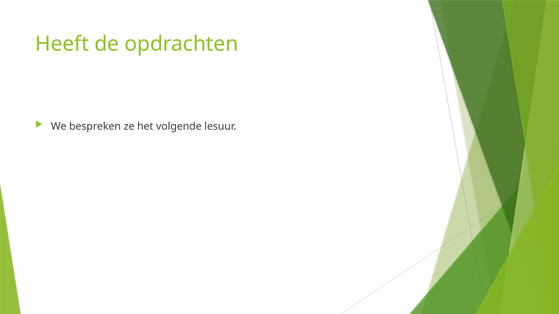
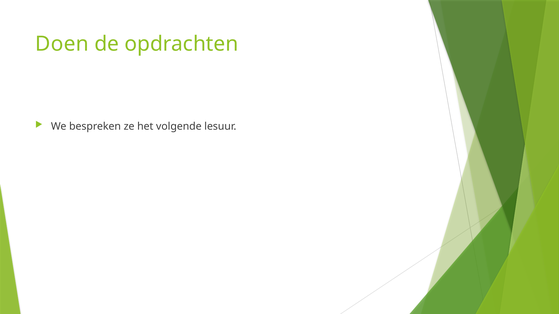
Heeft: Heeft -> Doen (62, 44)
